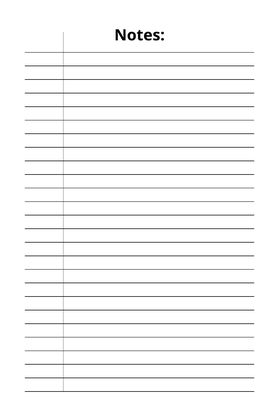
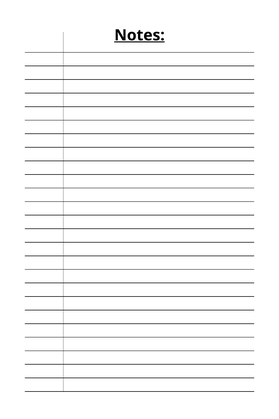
Notes underline: none -> present (139, 35)
